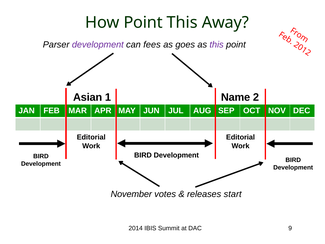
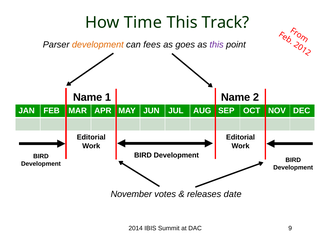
How Point: Point -> Time (143, 23)
Away: Away -> Track (225, 23)
development colour: purple -> orange (98, 45)
Asian: Asian -> Name (88, 97)
start: start -> date (233, 194)
